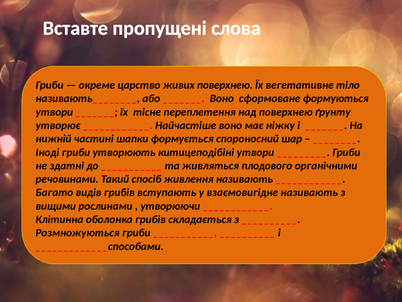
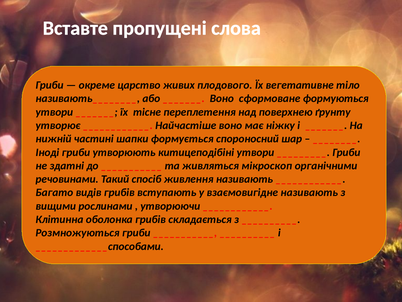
живих поверхнею: поверхнею -> плодового (225, 85)
плодового: плодового -> мікроскоп (267, 165)
